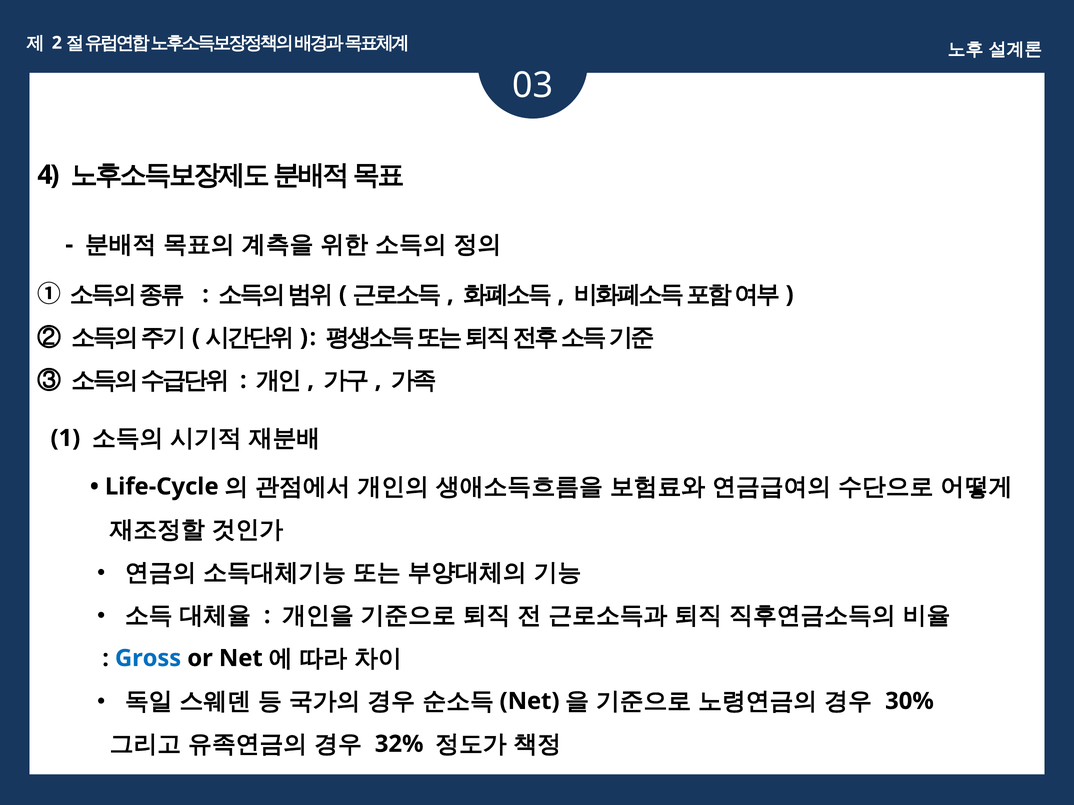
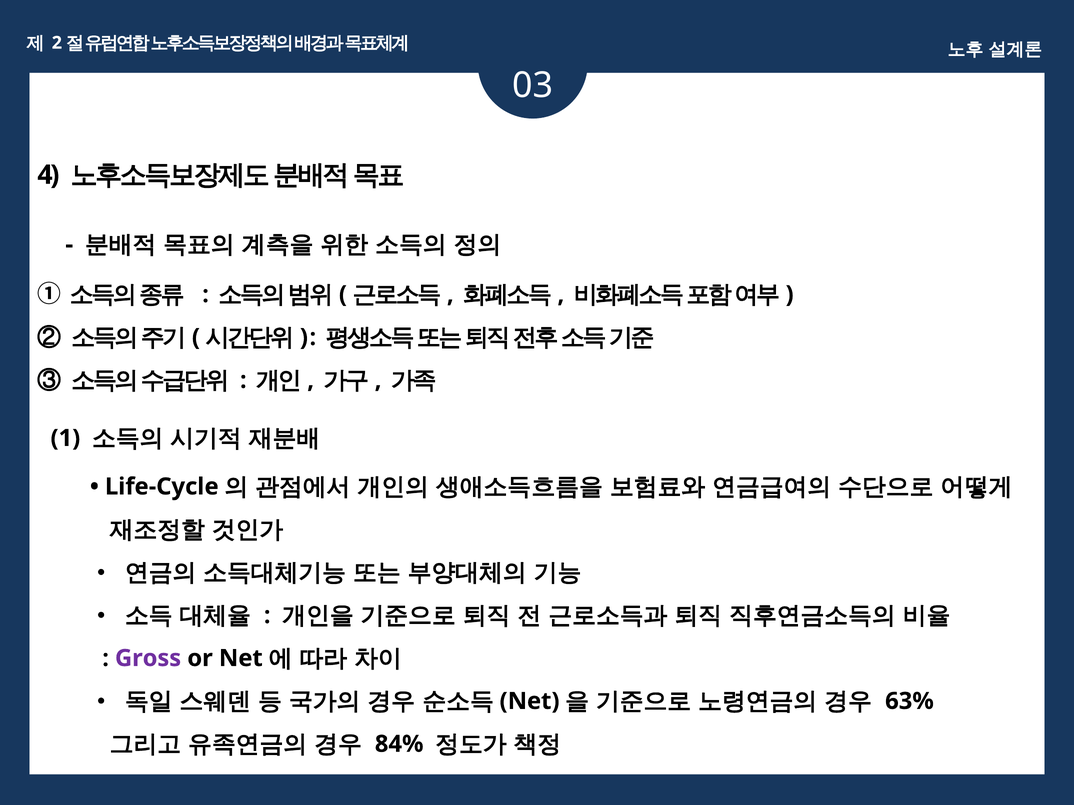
Gross colour: blue -> purple (148, 659)
30%: 30% -> 63% (909, 702)
32%: 32% -> 84% (399, 744)
